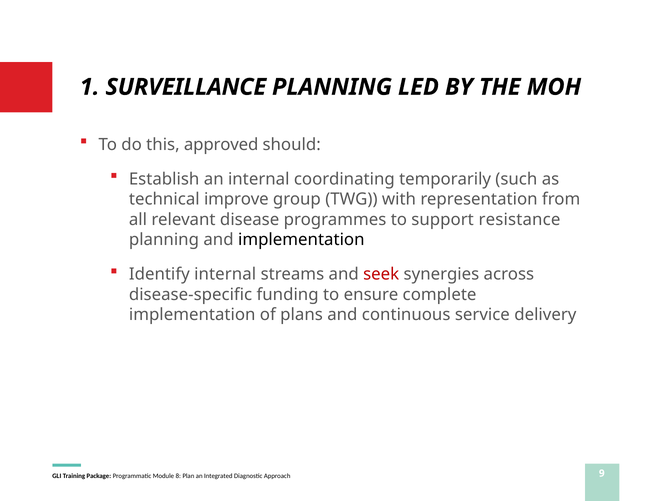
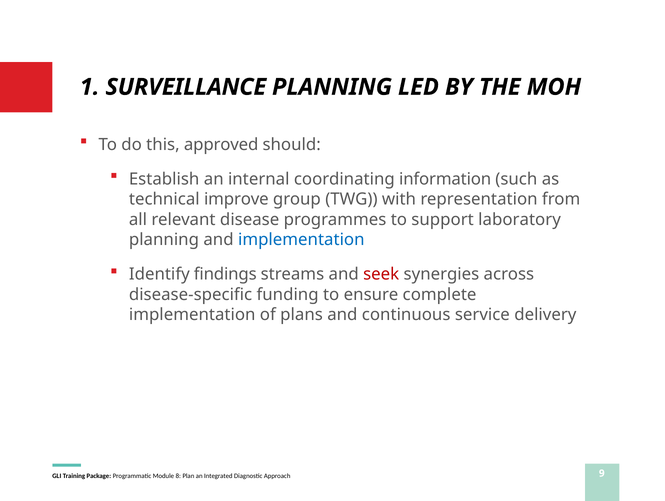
temporarily: temporarily -> information (445, 179)
resistance: resistance -> laboratory (520, 219)
implementation colour: black -> blue (301, 240)
Identify internal: internal -> findings (225, 274)
